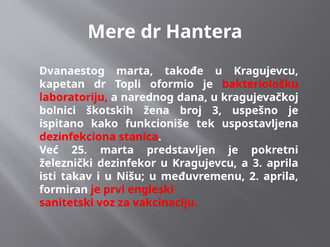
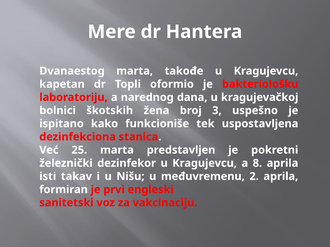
a 3: 3 -> 8 (257, 163)
